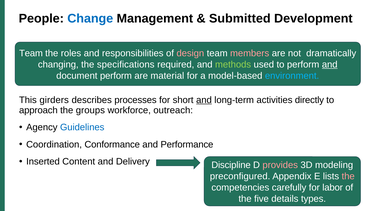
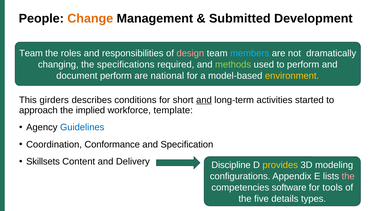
Change colour: blue -> orange (90, 18)
members colour: pink -> light blue (250, 53)
and underline: present -> none (330, 64)
material: material -> national (167, 76)
environment colour: light blue -> yellow (292, 76)
processes: processes -> conditions (135, 100)
directly: directly -> started (309, 100)
groups: groups -> implied (90, 110)
outreach: outreach -> template (173, 110)
Performance: Performance -> Specification (187, 144)
Inserted: Inserted -> Skillsets (43, 162)
provides colour: pink -> yellow (280, 165)
preconfigured: preconfigured -> configurations (240, 176)
carefully: carefully -> software (289, 187)
labor: labor -> tools (332, 187)
